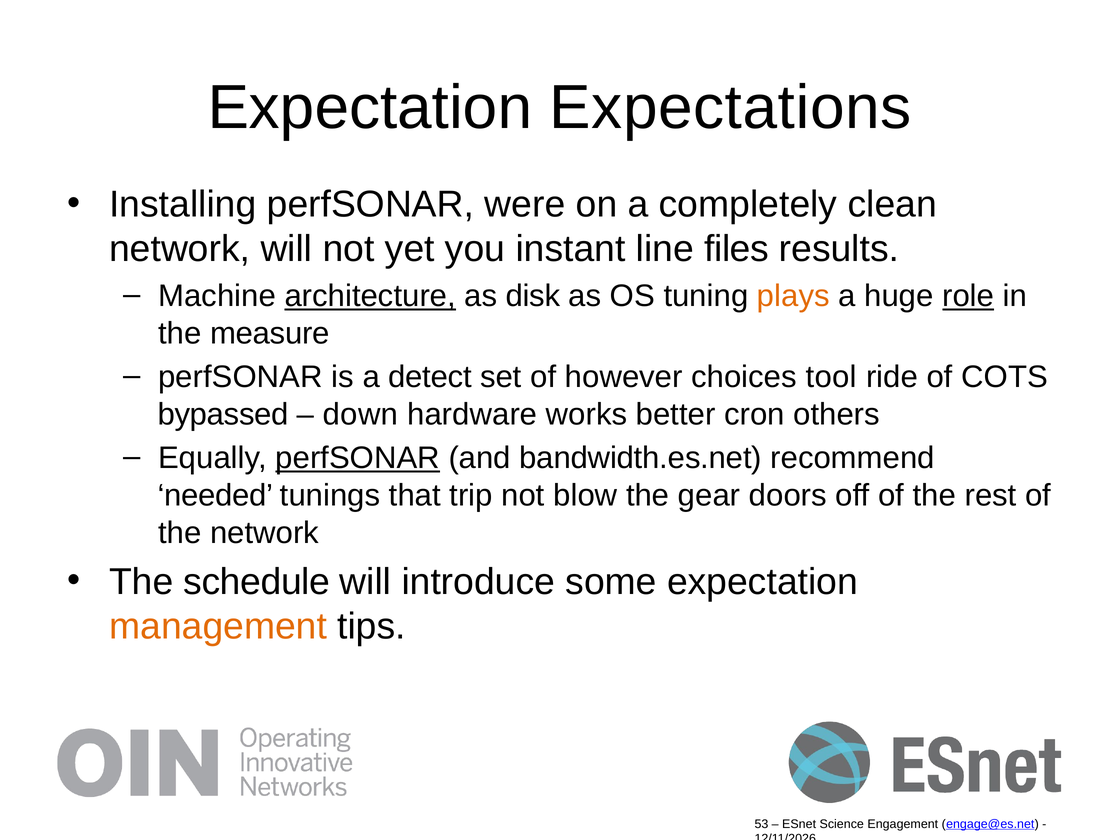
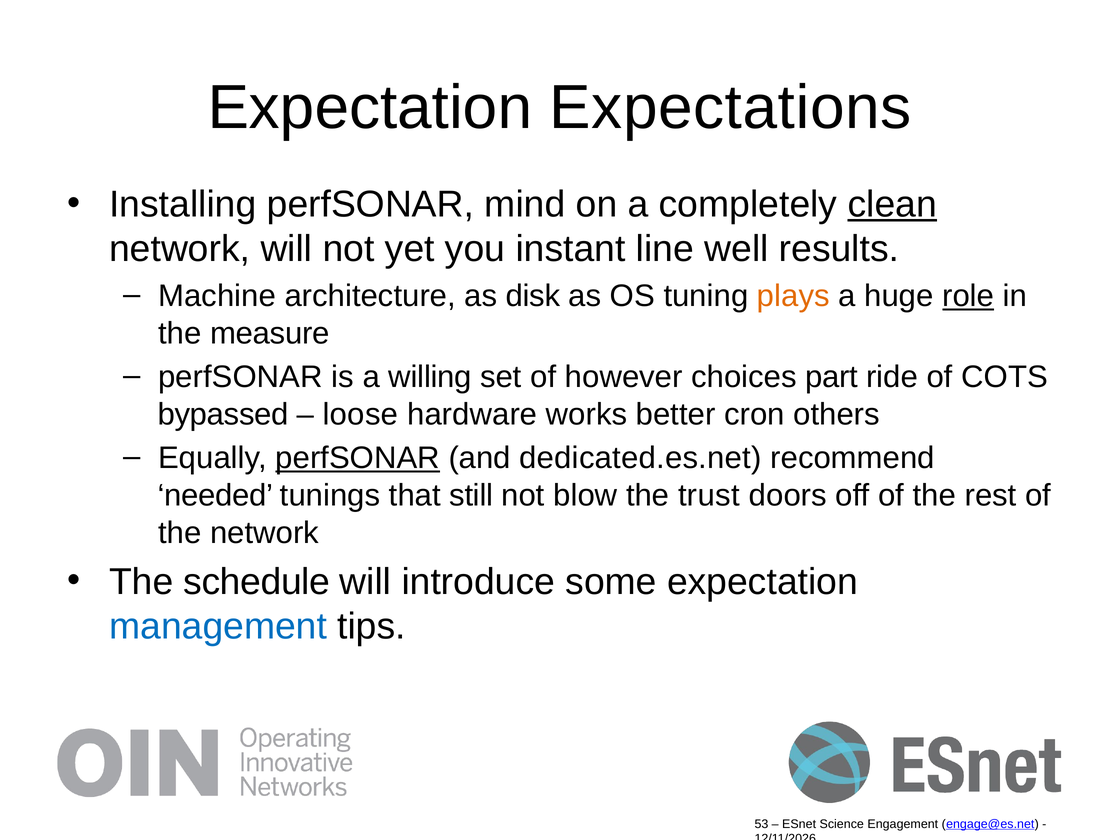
were: were -> mind (525, 204)
clean underline: none -> present (892, 204)
files: files -> well (736, 249)
architecture underline: present -> none (370, 296)
detect: detect -> willing (430, 377)
tool: tool -> part (832, 377)
down: down -> loose (360, 414)
bandwidth.es.net: bandwidth.es.net -> dedicated.es.net (640, 458)
trip: trip -> still (471, 495)
gear: gear -> trust (709, 495)
management colour: orange -> blue (218, 627)
